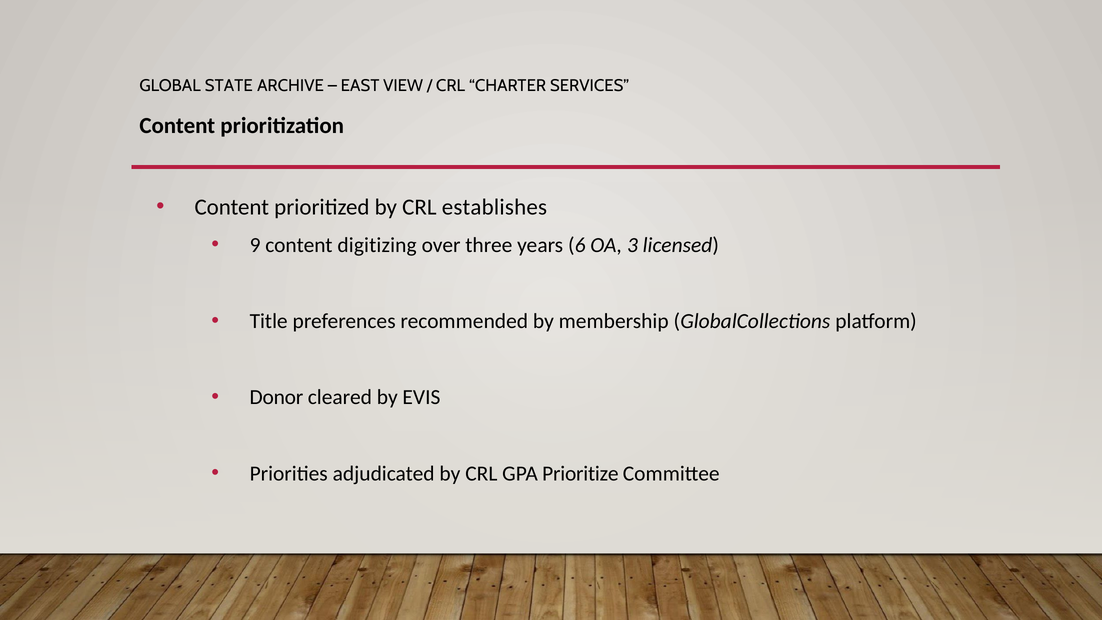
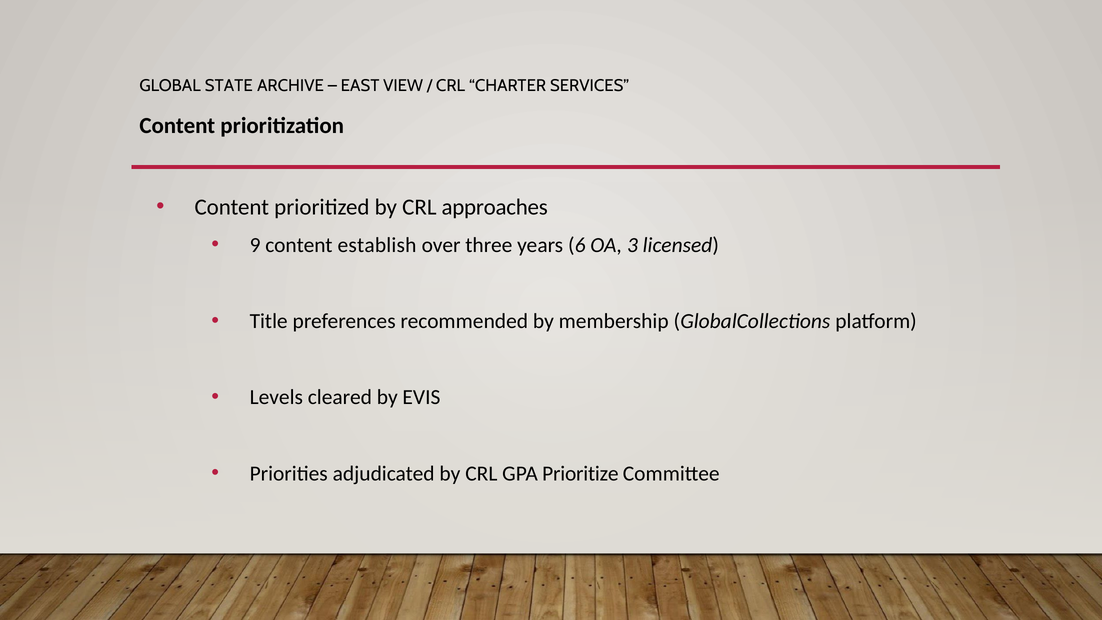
establishes: establishes -> approaches (495, 207)
digitizing: digitizing -> establish (377, 245)
Donor: Donor -> Levels (276, 397)
